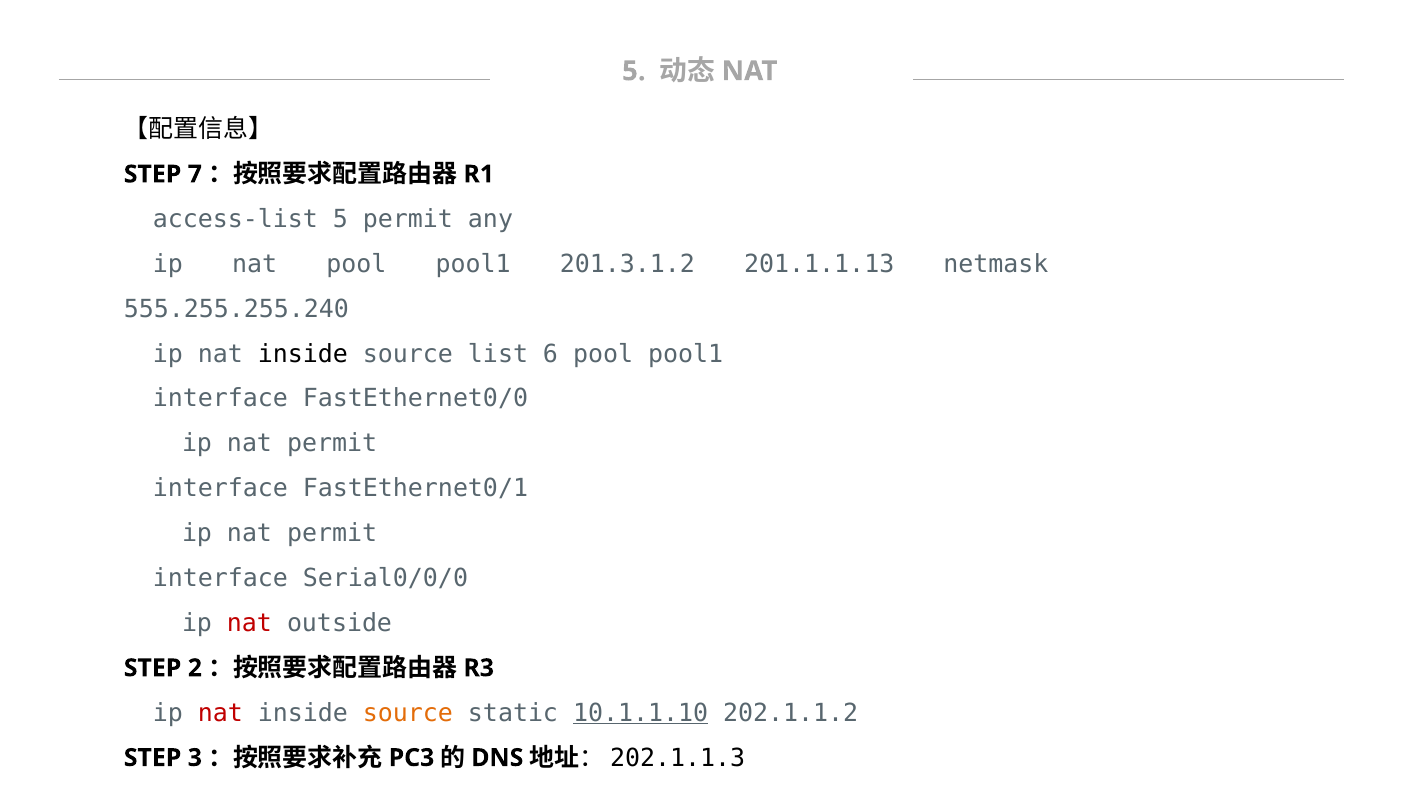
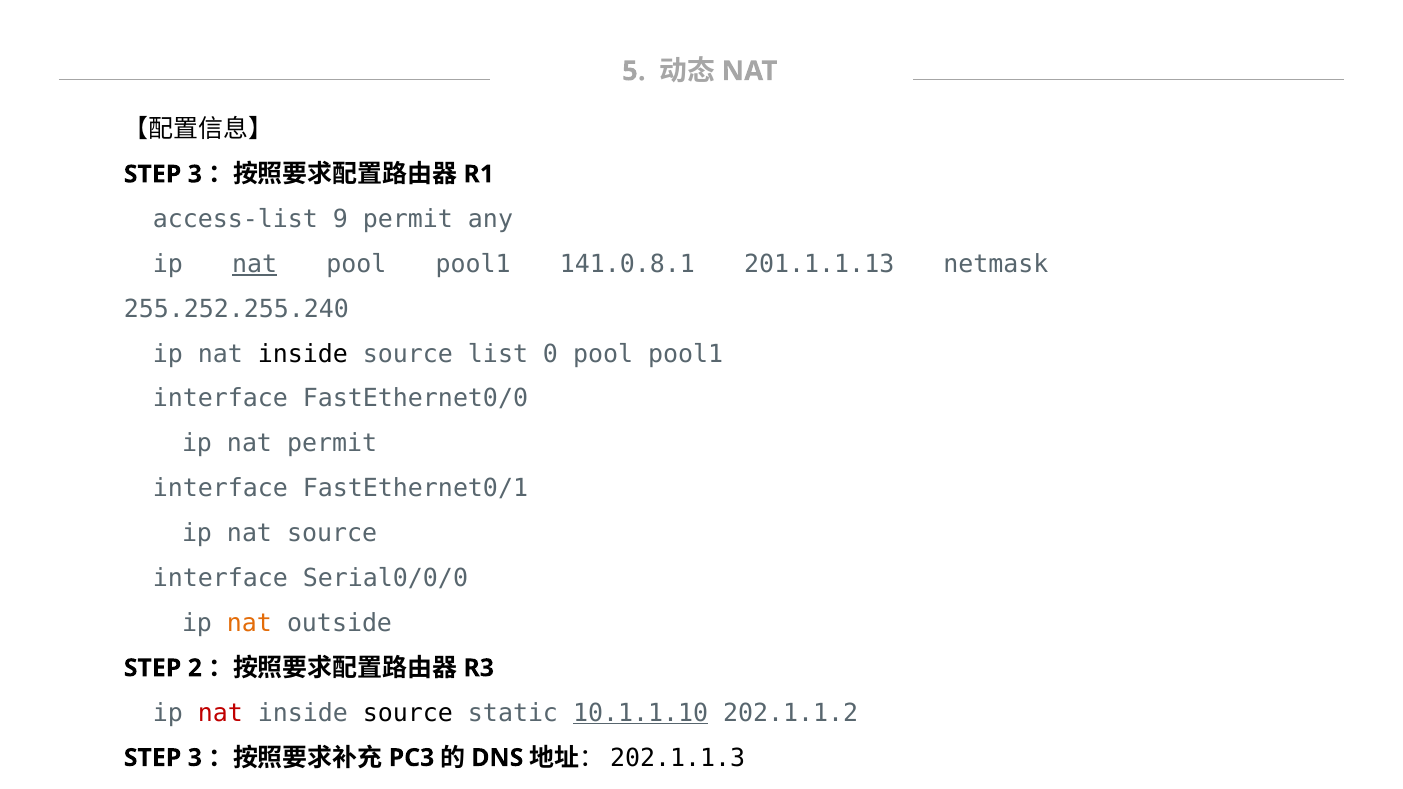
7: 7 -> 3 (195, 174)
access-list 5: 5 -> 9 (340, 219)
nat underline: none -> present (255, 264)
201.3.1.2: 201.3.1.2 -> 141.0.8.1 (627, 264)
555.255.255.240: 555.255.255.240 -> 255.252.255.240 (236, 309)
6: 6 -> 0 (550, 354)
permit: permit -> source (332, 533)
nat colour: red -> orange (249, 623)
source colour: orange -> black (408, 713)
